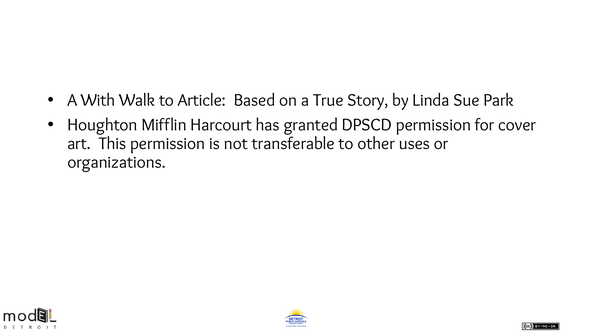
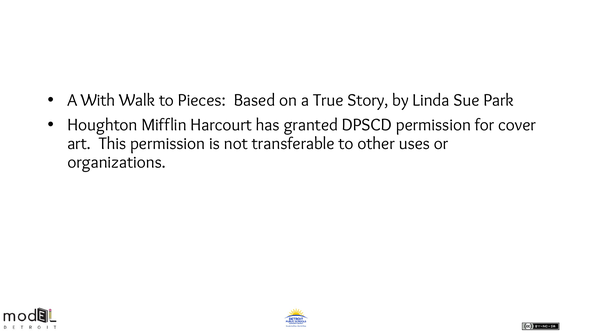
Article: Article -> Pieces (202, 100)
